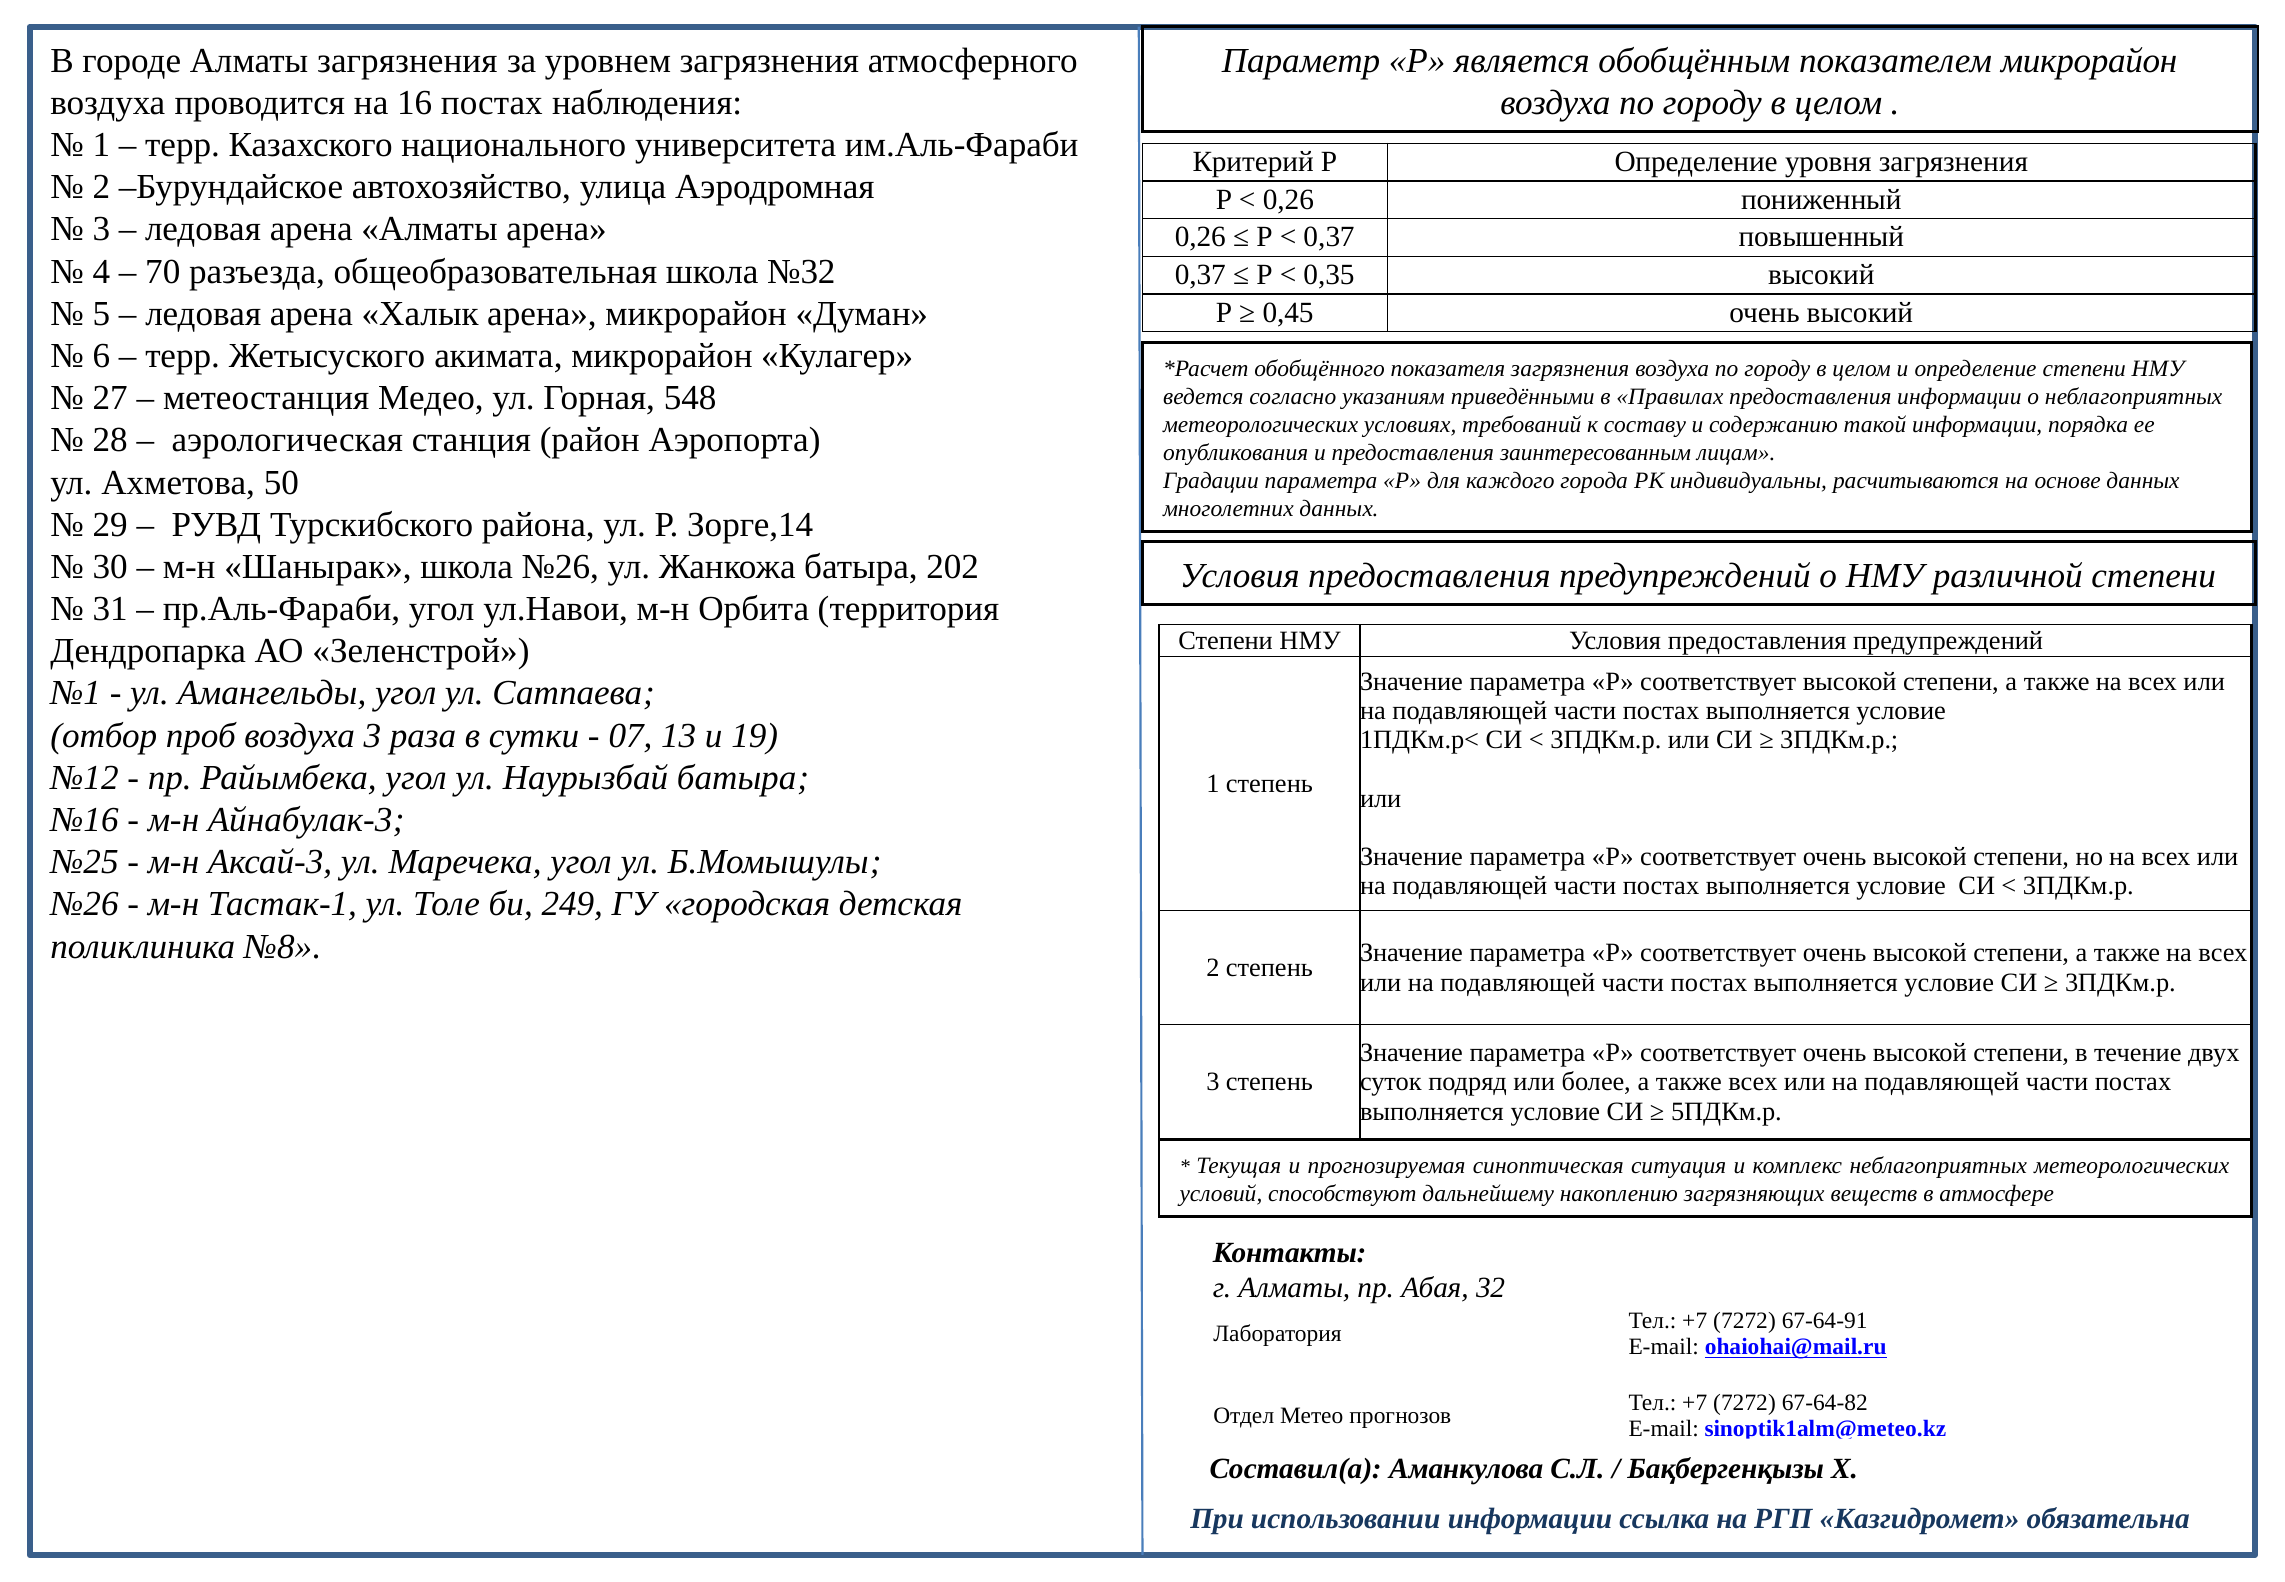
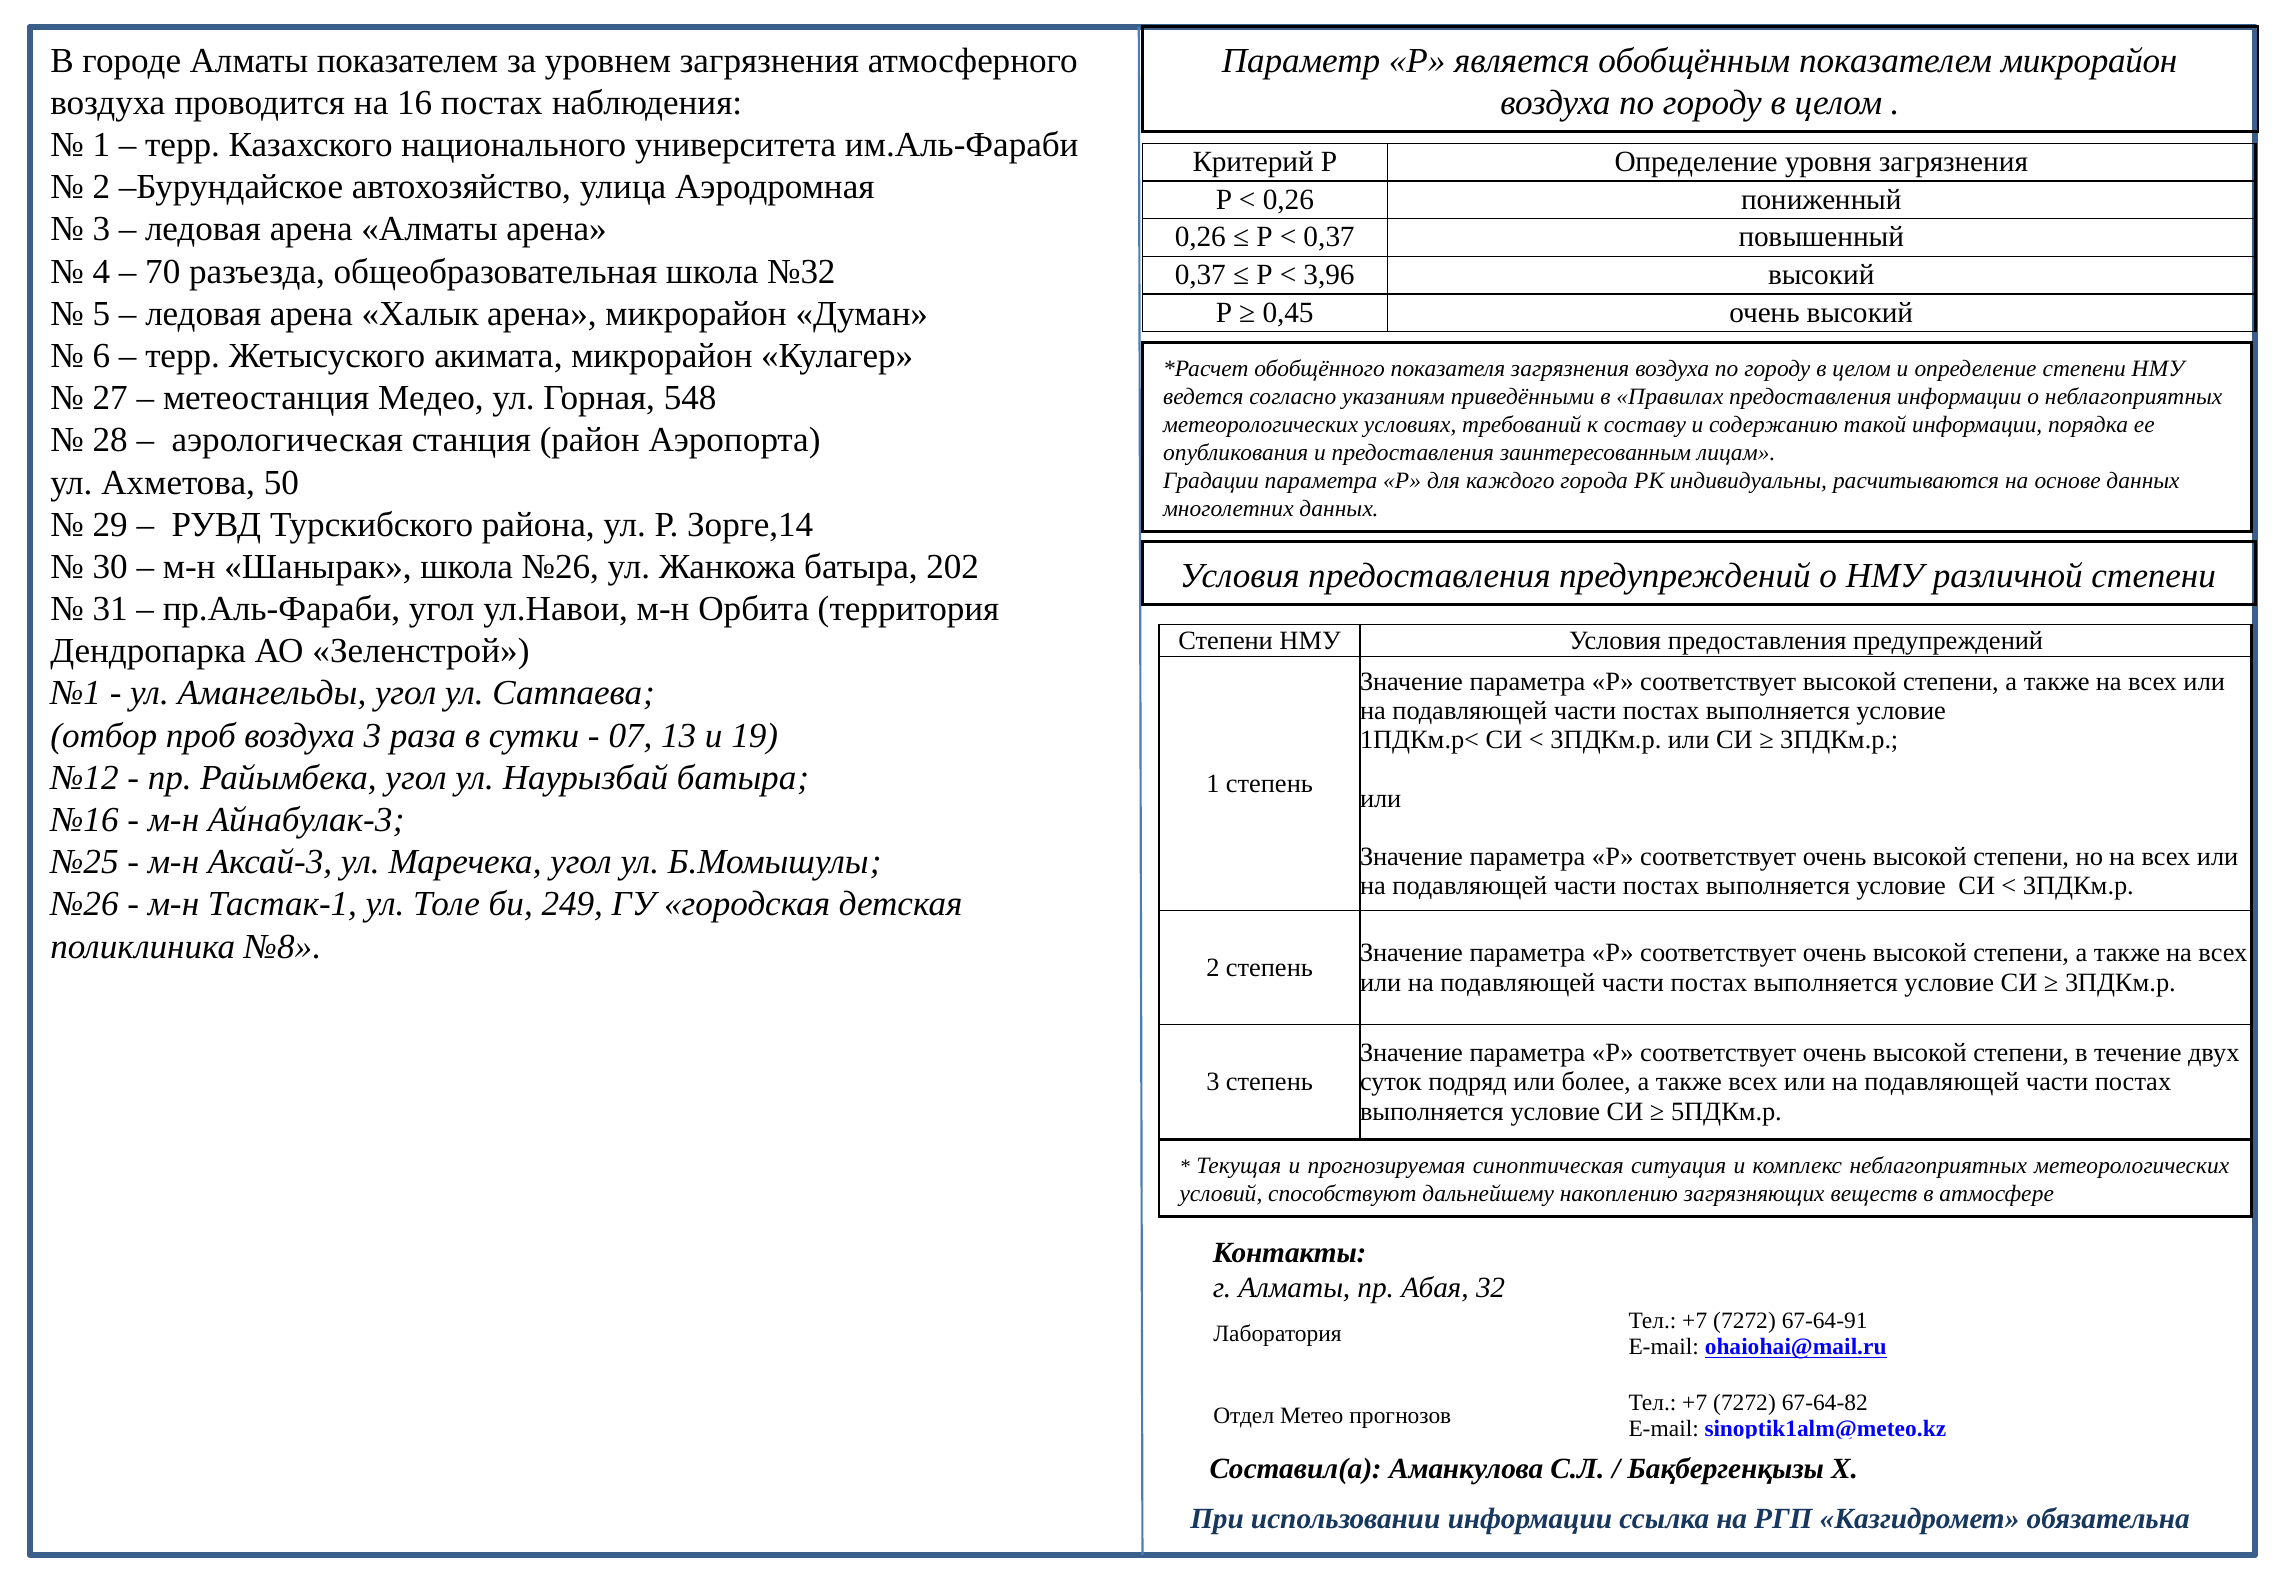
Алматы загрязнения: загрязнения -> показателем (408, 61)
0,35: 0,35 -> 3,96 (1329, 275)
